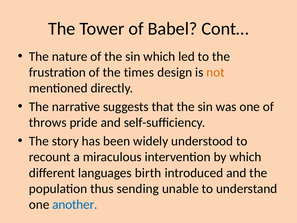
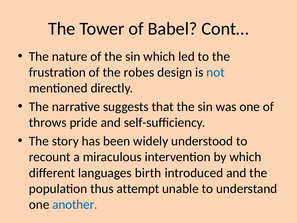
times: times -> robes (139, 72)
not colour: orange -> blue (216, 72)
sending: sending -> attempt (138, 189)
